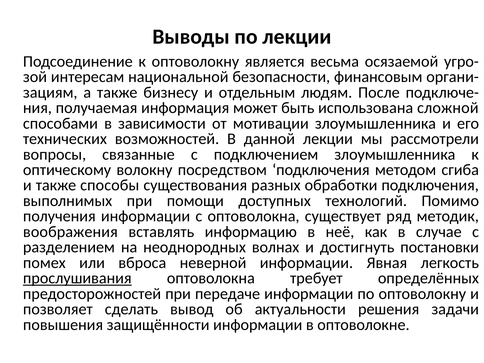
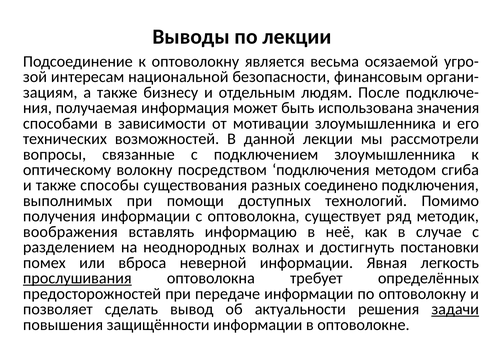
сложной: сложной -> значения (448, 108)
обработки: обработки -> соединено (341, 185)
задачи underline: none -> present (455, 309)
